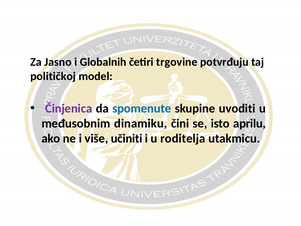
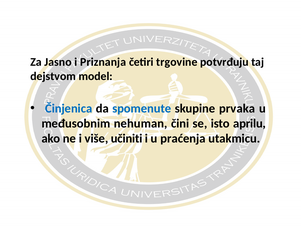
Globalnih: Globalnih -> Priznanja (103, 62)
političkoj: političkoj -> dejstvom (53, 76)
Činjenica colour: purple -> blue (69, 108)
uvoditi: uvoditi -> prvaka (237, 108)
dinamiku: dinamiku -> nehuman (141, 123)
roditelja: roditelja -> praćenja (183, 138)
